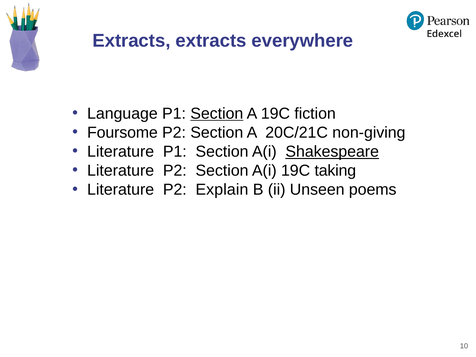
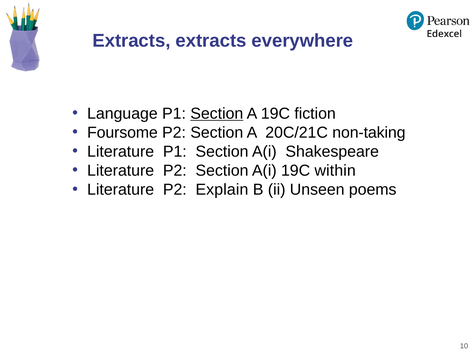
non-giving: non-giving -> non-taking (369, 133)
Shakespeare underline: present -> none (332, 152)
taking: taking -> within (335, 171)
